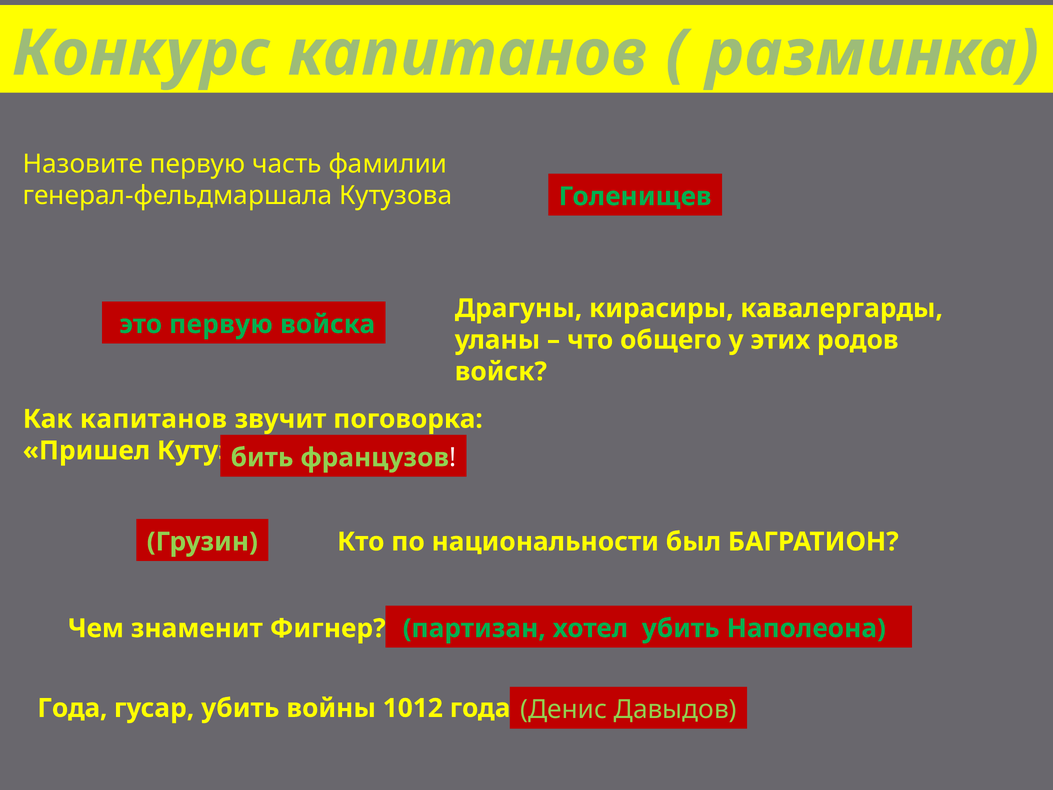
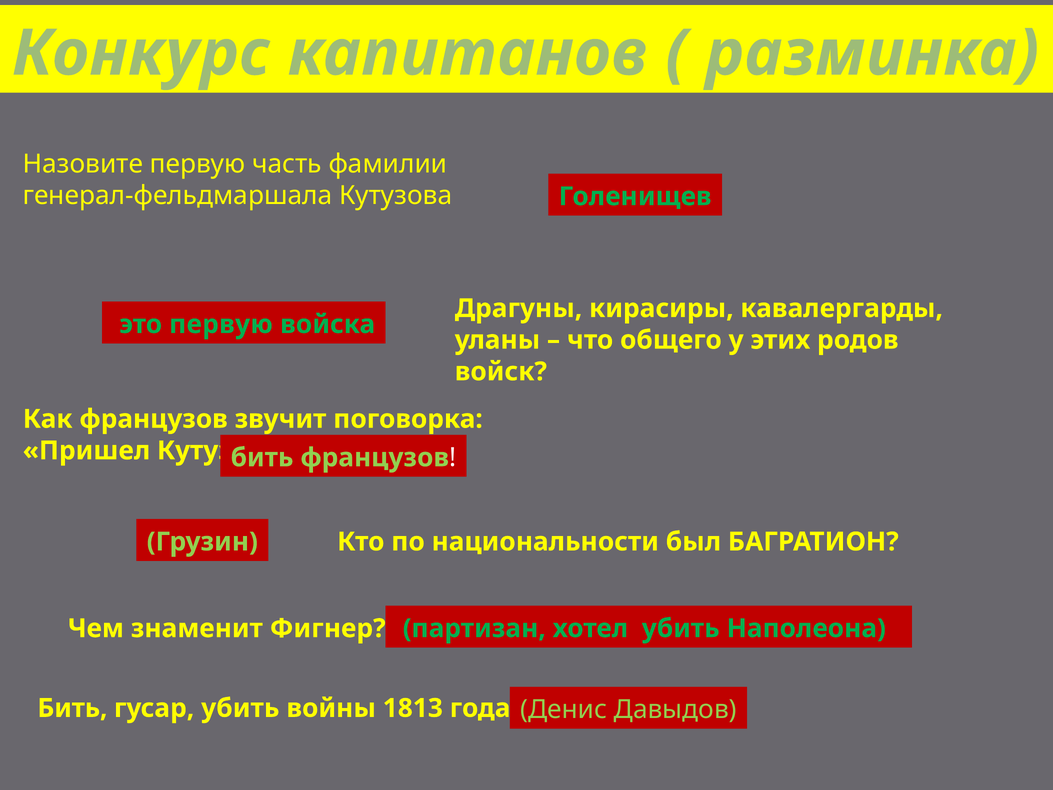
Как капитанов: капитанов -> французов (154, 419)
Года: Года -> Бить (72, 708)
1012: 1012 -> 1813 (413, 708)
